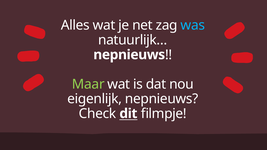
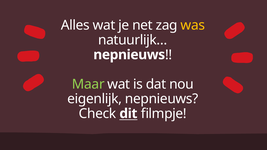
was colour: light blue -> yellow (193, 25)
